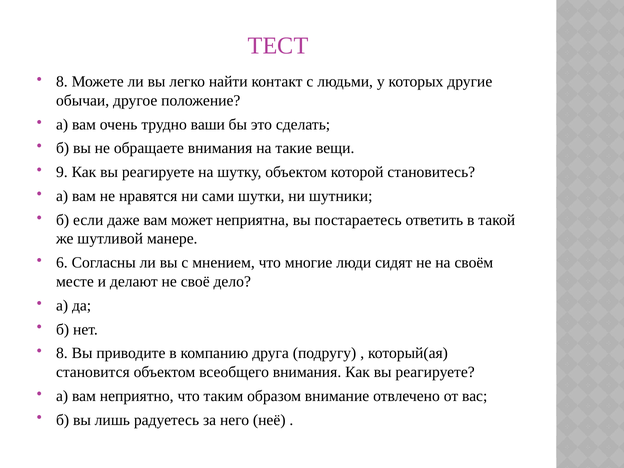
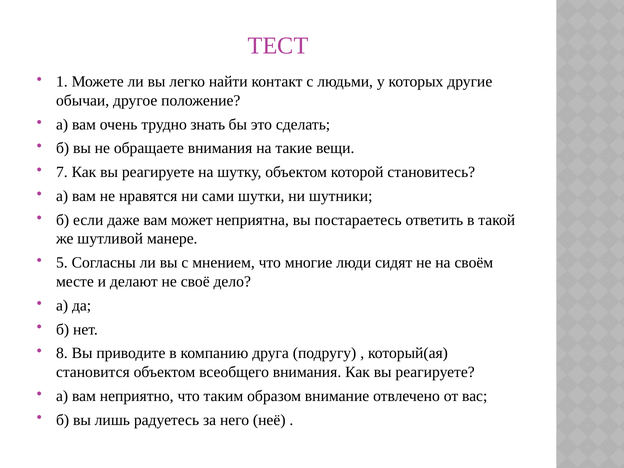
8: 8 -> 1 (62, 82)
ваши: ваши -> знать (208, 124)
9: 9 -> 7 (62, 172)
6: 6 -> 5 (62, 263)
